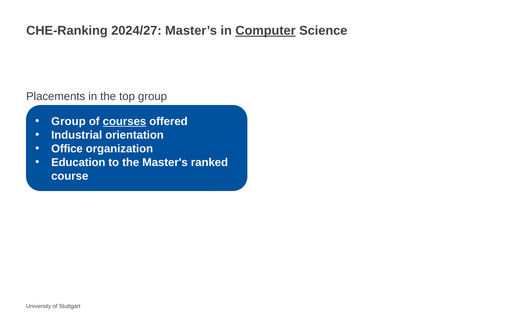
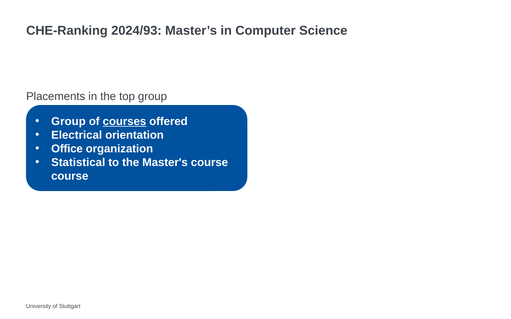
2024/27: 2024/27 -> 2024/93 (136, 31)
Computer underline: present -> none (266, 31)
Industrial: Industrial -> Electrical (77, 135)
Education: Education -> Statistical (78, 163)
Master's ranked: ranked -> course (209, 163)
